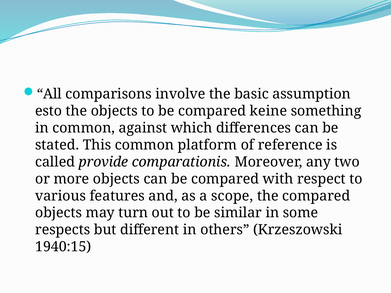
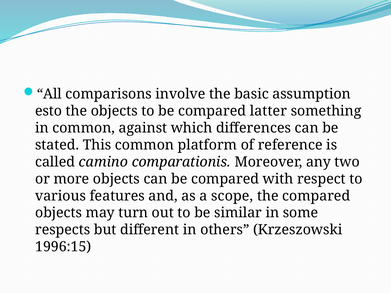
keine: keine -> latter (268, 111)
provide: provide -> camino (103, 162)
1940:15: 1940:15 -> 1996:15 (63, 247)
